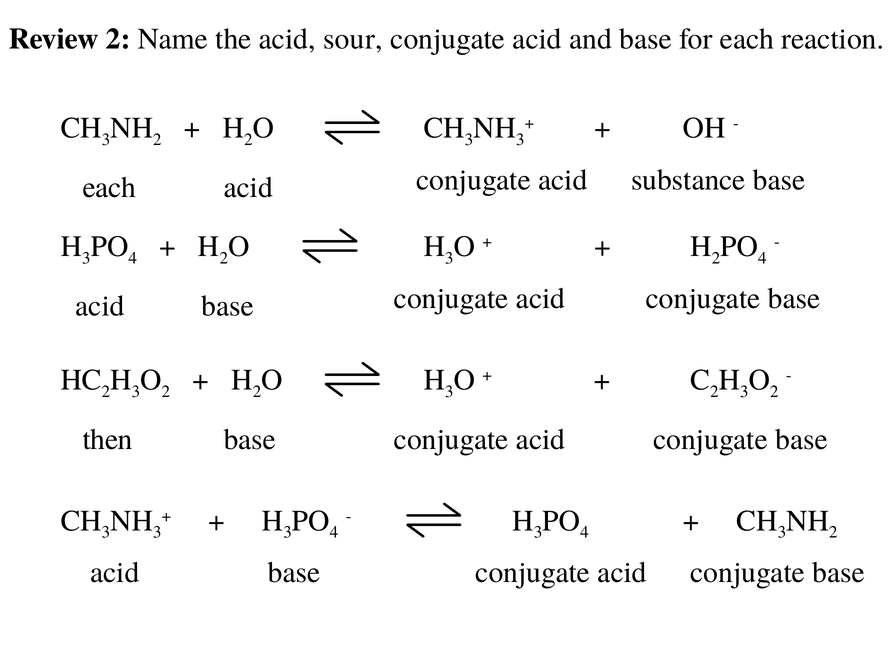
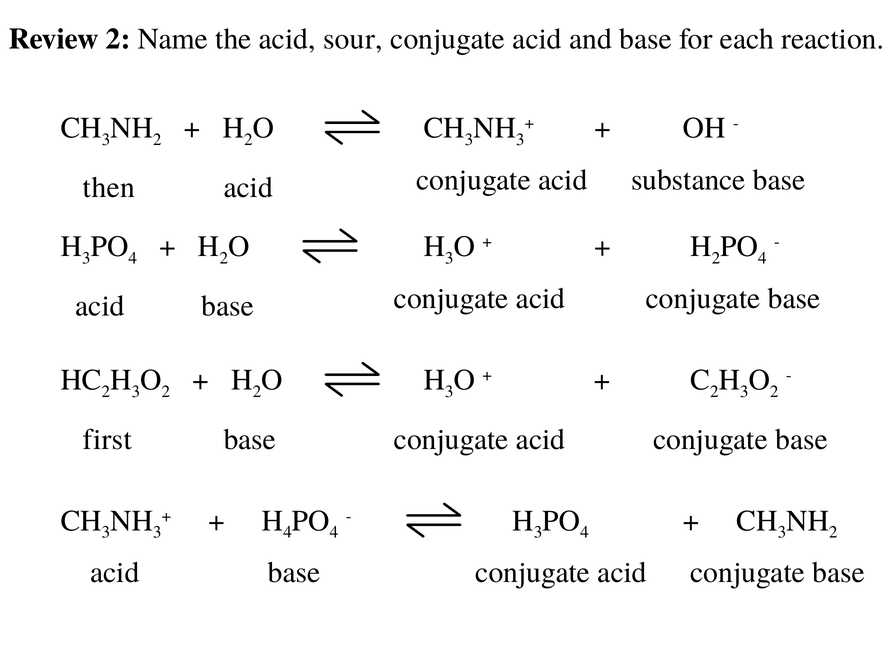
each: each -> then (109, 187)
then: then -> first (107, 439)
3: 3 -> 4 (288, 532)
